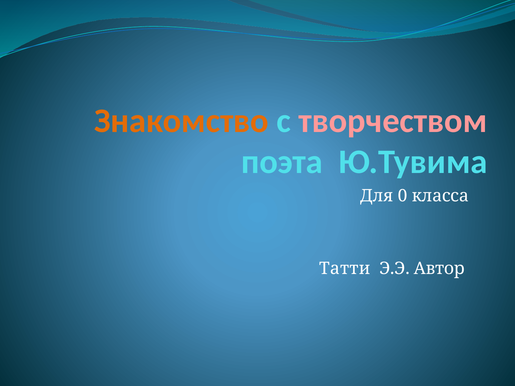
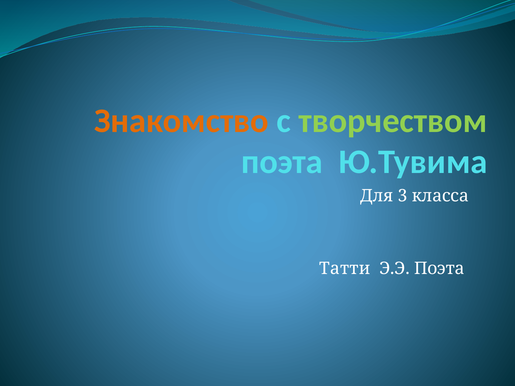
творчеством colour: pink -> light green (393, 121)
0: 0 -> 3 (402, 196)
Э.Э Автор: Автор -> Поэта (439, 269)
